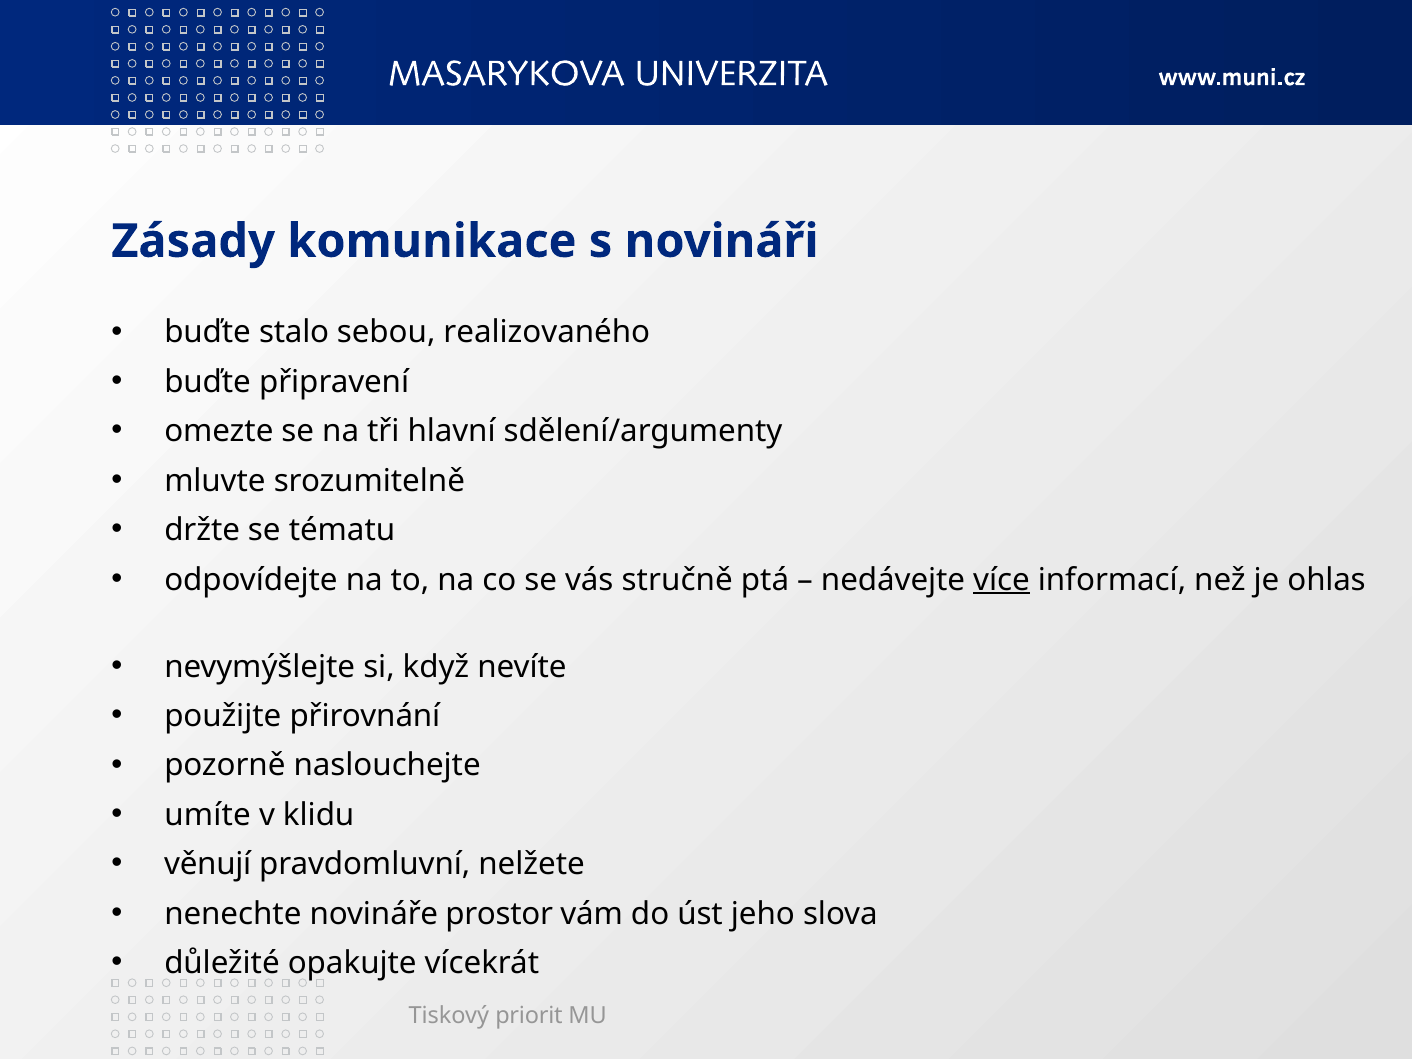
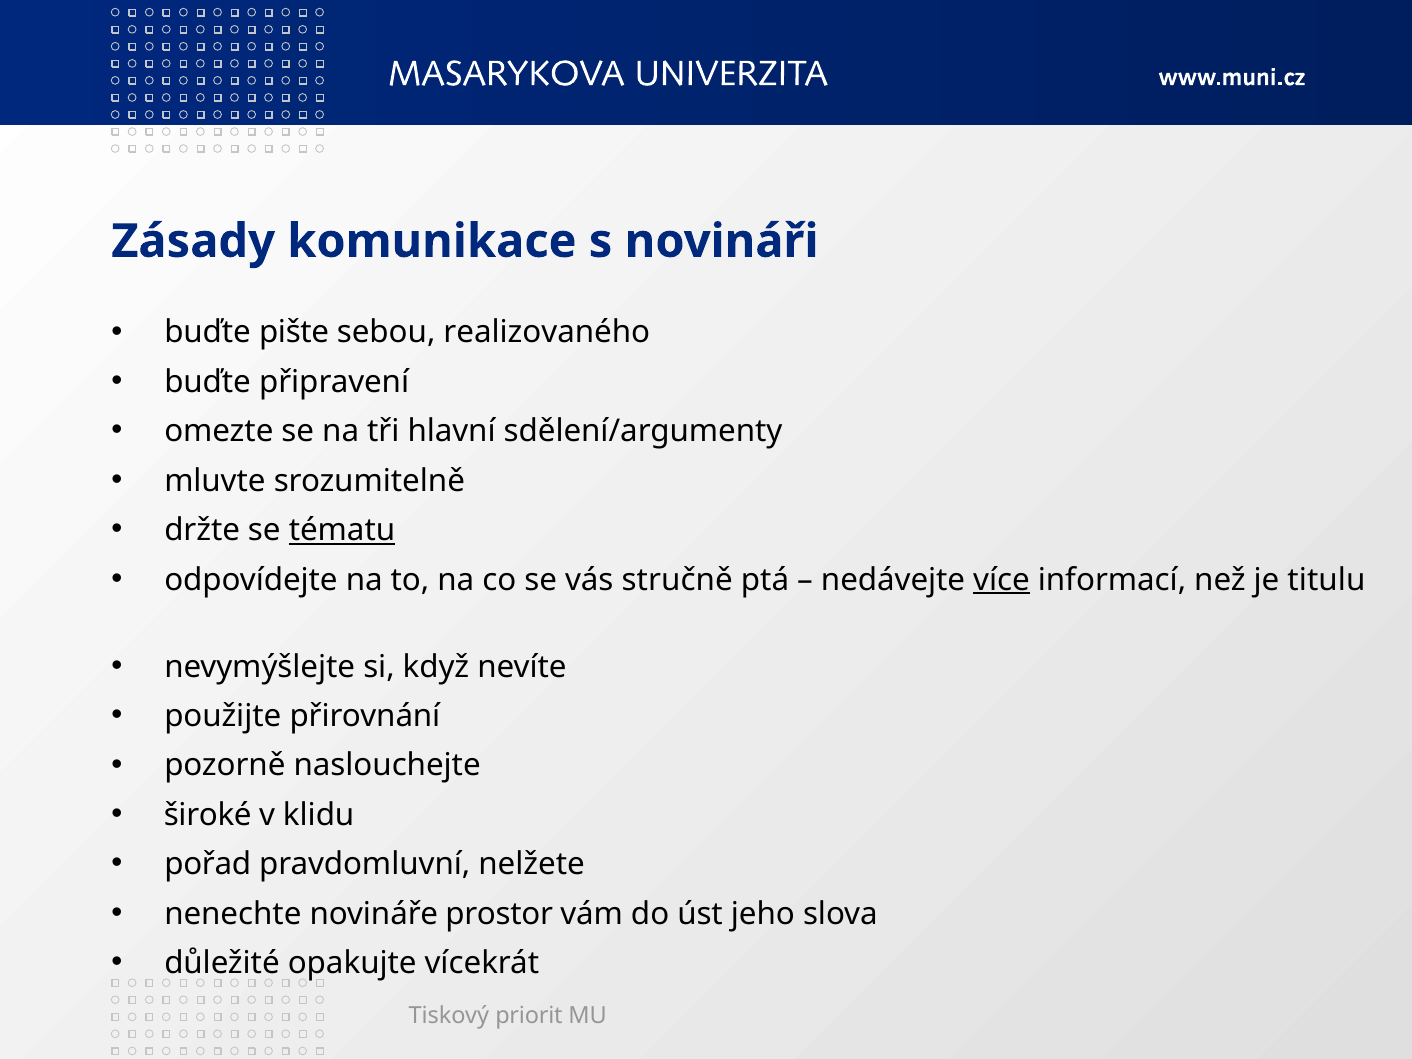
stalo: stalo -> pište (294, 333)
tématu underline: none -> present (342, 530)
ohlas: ohlas -> titulu (1326, 580)
umíte: umíte -> široké (208, 815)
věnují: věnují -> pořad (208, 864)
